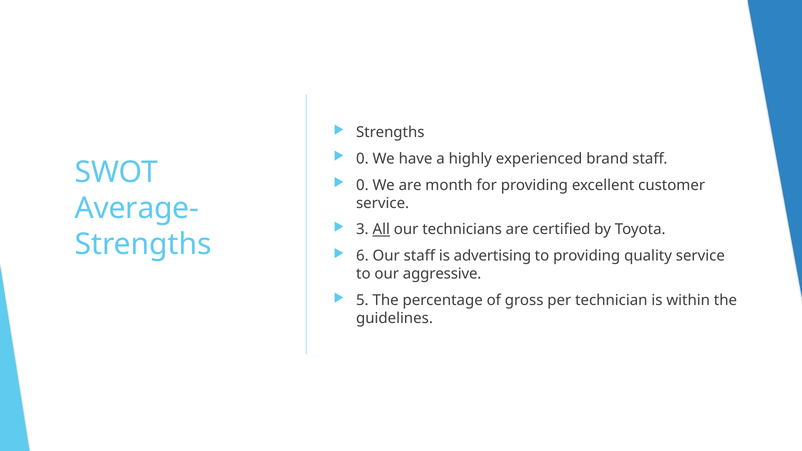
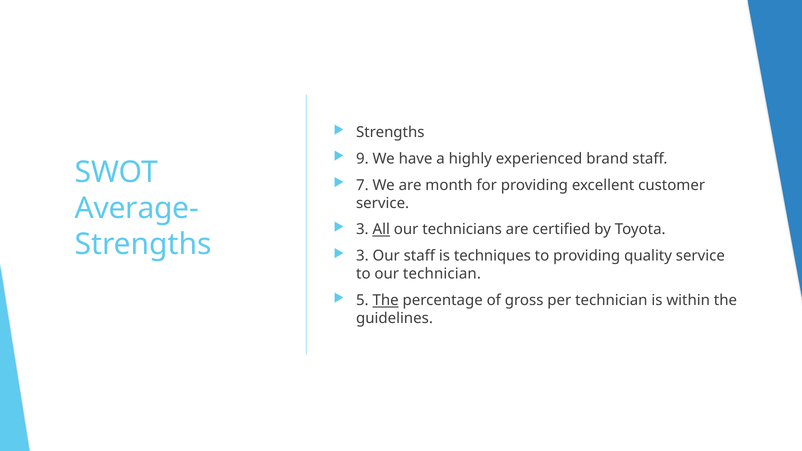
0: 0 -> 9 (362, 159)
0: 0 -> 7 (362, 185)
6: 6 -> 3 (362, 256)
advertising: advertising -> techniques (492, 256)
our aggressive: aggressive -> technician (442, 274)
The underline: none -> present (386, 300)
